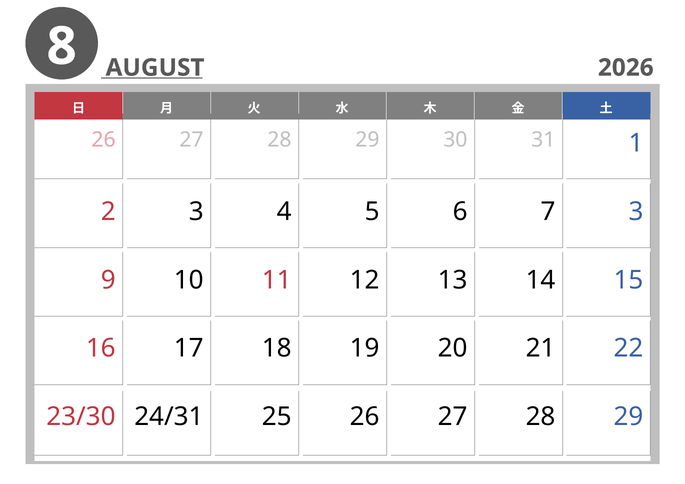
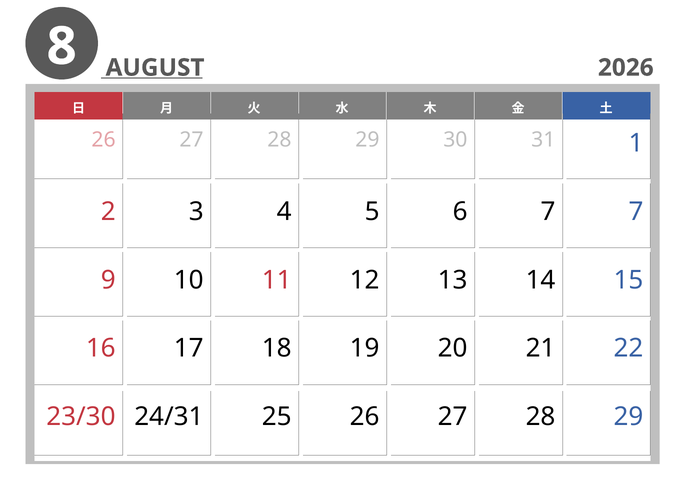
7 3: 3 -> 7 (636, 212)
